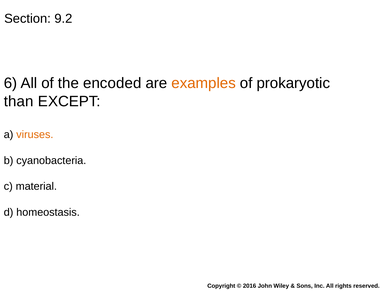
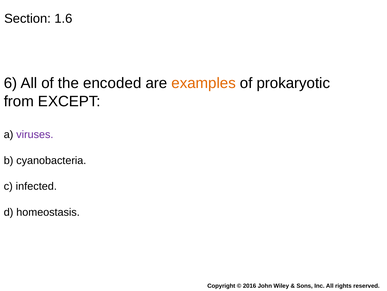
9.2: 9.2 -> 1.6 (63, 19)
than: than -> from (19, 101)
viruses colour: orange -> purple (35, 134)
material: material -> infected (36, 186)
